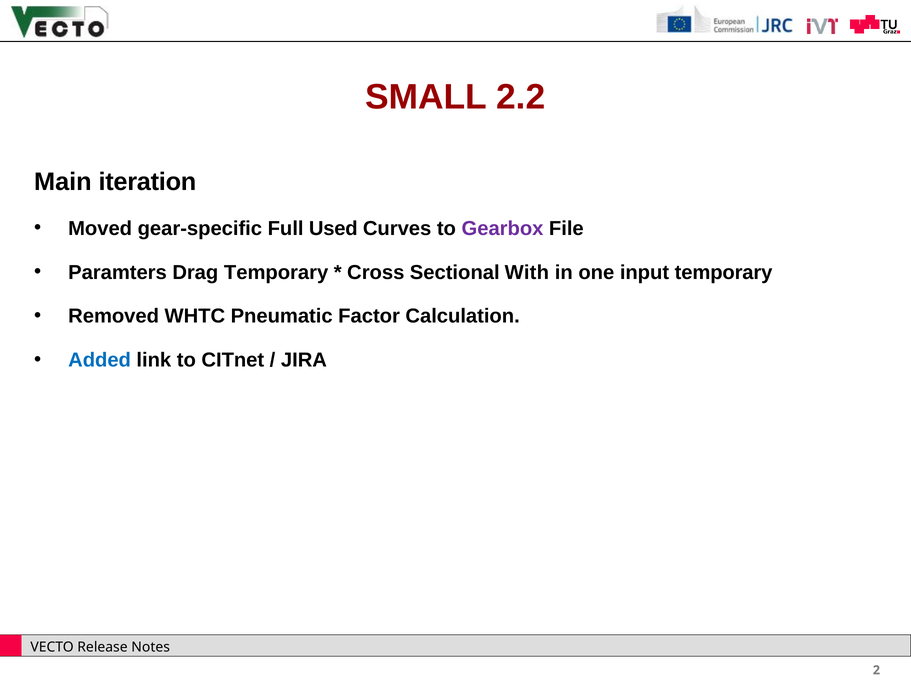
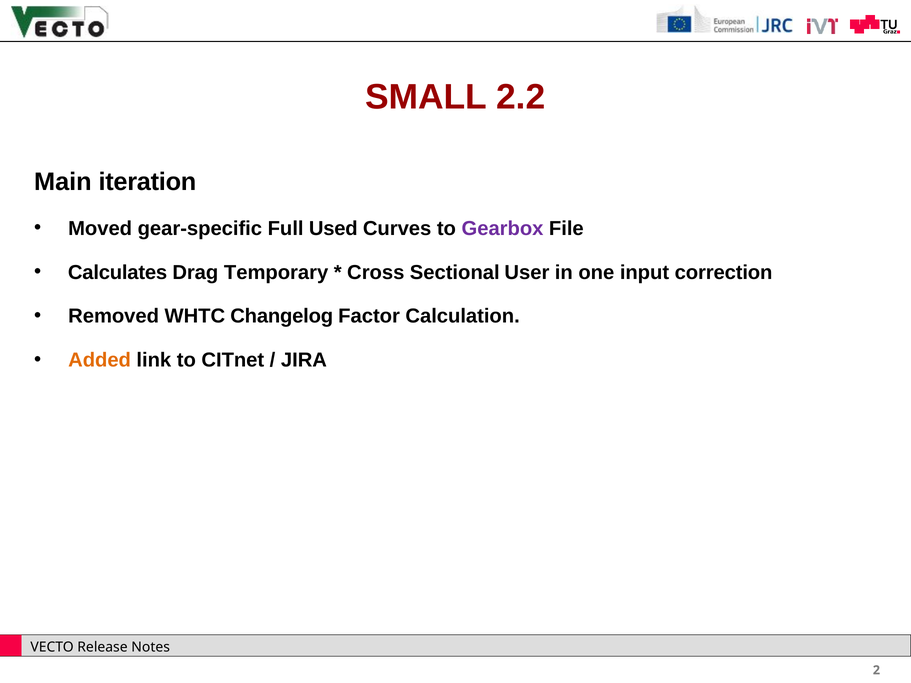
Paramters: Paramters -> Calculates (118, 272)
With: With -> User (527, 272)
input temporary: temporary -> correction (724, 272)
Pneumatic: Pneumatic -> Changelog (282, 316)
Added colour: blue -> orange (100, 360)
